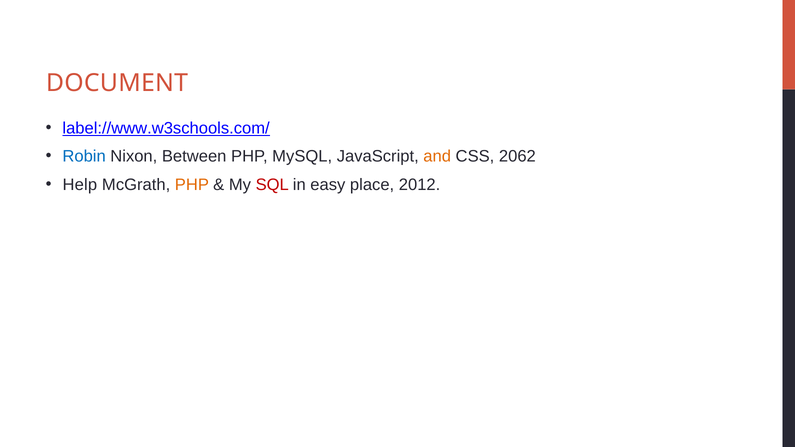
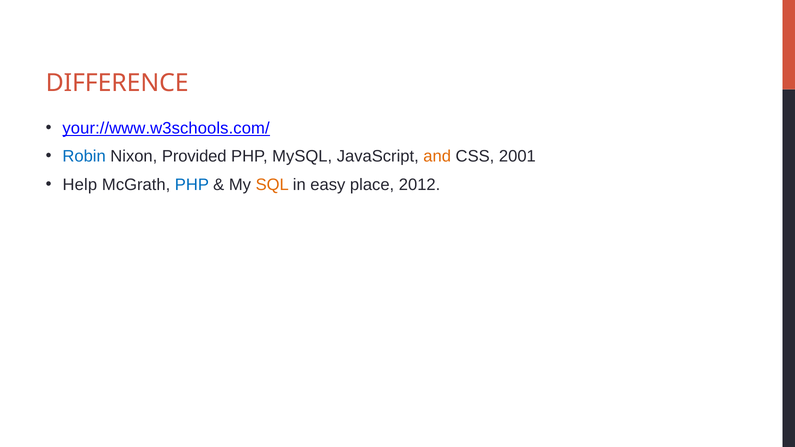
DOCUMENT: DOCUMENT -> DIFFERENCE (117, 83)
label://www.w3schools.com/: label://www.w3schools.com/ -> your://www.w3schools.com/ (166, 128)
Between: Between -> Provided (194, 157)
2062: 2062 -> 2001 (517, 157)
PHP colour: orange -> blue (192, 185)
SQL colour: red -> orange (272, 185)
